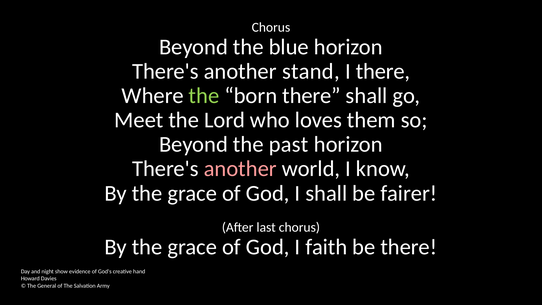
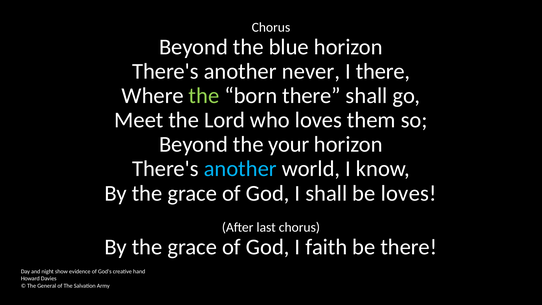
stand: stand -> never (311, 71)
past: past -> your (289, 144)
another colour: pink -> light blue (240, 169)
be fairer: fairer -> loves (409, 193)
